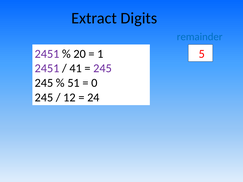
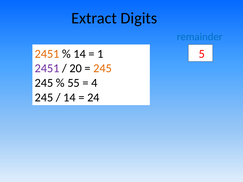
2451 colour: purple -> orange (47, 54)
20: 20 -> 14 (80, 54)
41: 41 -> 20 (76, 68)
245 colour: purple -> orange (103, 68)
51: 51 -> 55 (74, 83)
0: 0 -> 4 (94, 83)
12: 12 -> 14 (70, 98)
